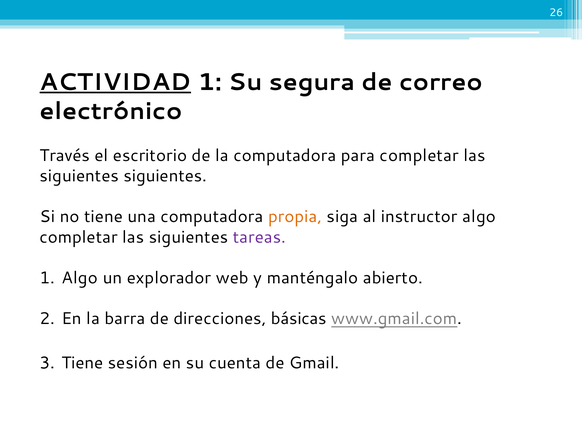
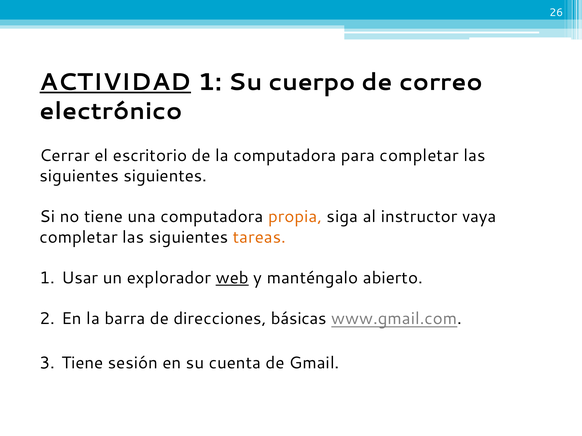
segura: segura -> cuerpo (312, 82)
Través: Través -> Cerrar (65, 156)
instructor algo: algo -> vaya (479, 217)
tareas colour: purple -> orange (259, 237)
1 Algo: Algo -> Usar (80, 278)
web underline: none -> present (232, 278)
